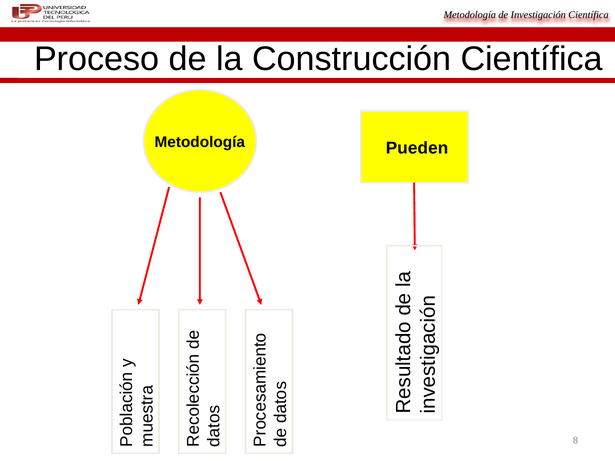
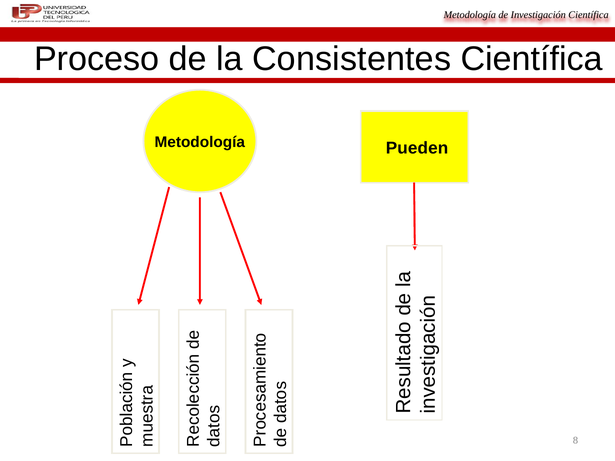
Construcción: Construcción -> Consistentes (352, 59)
